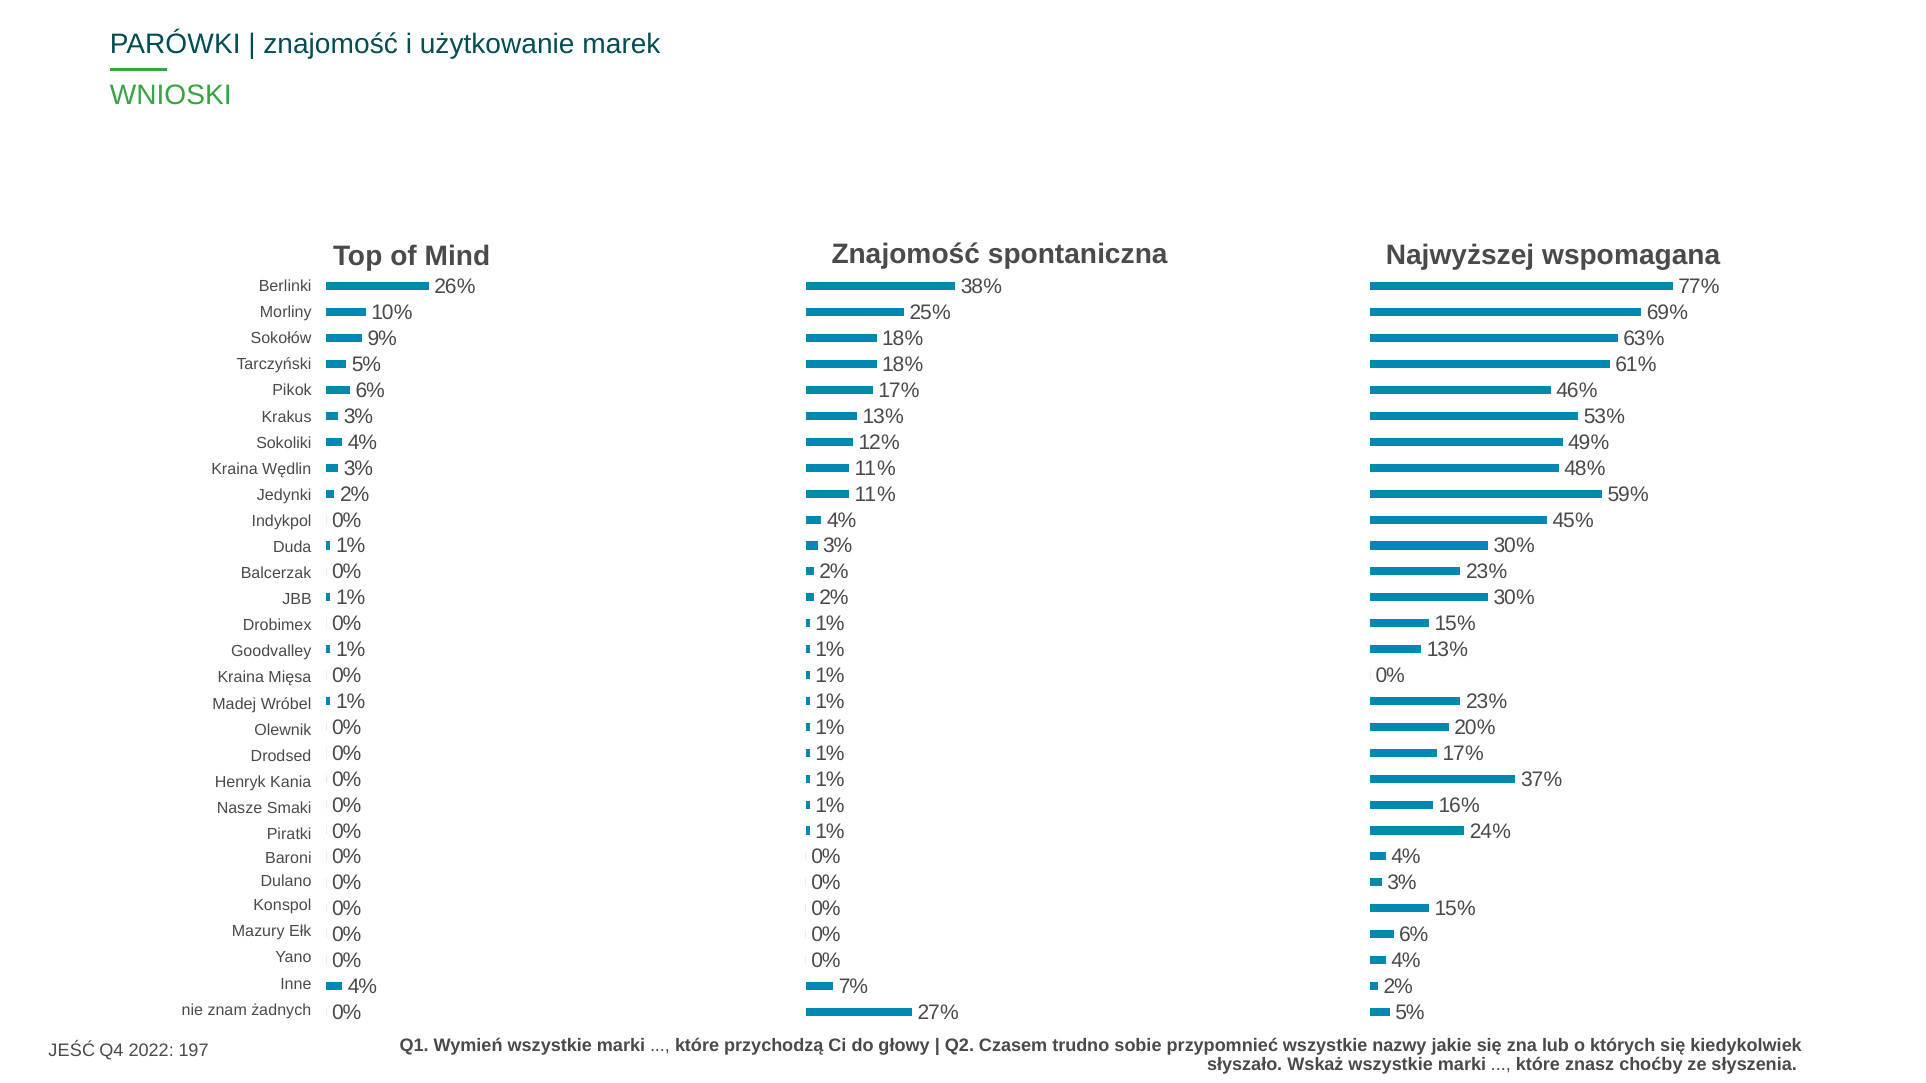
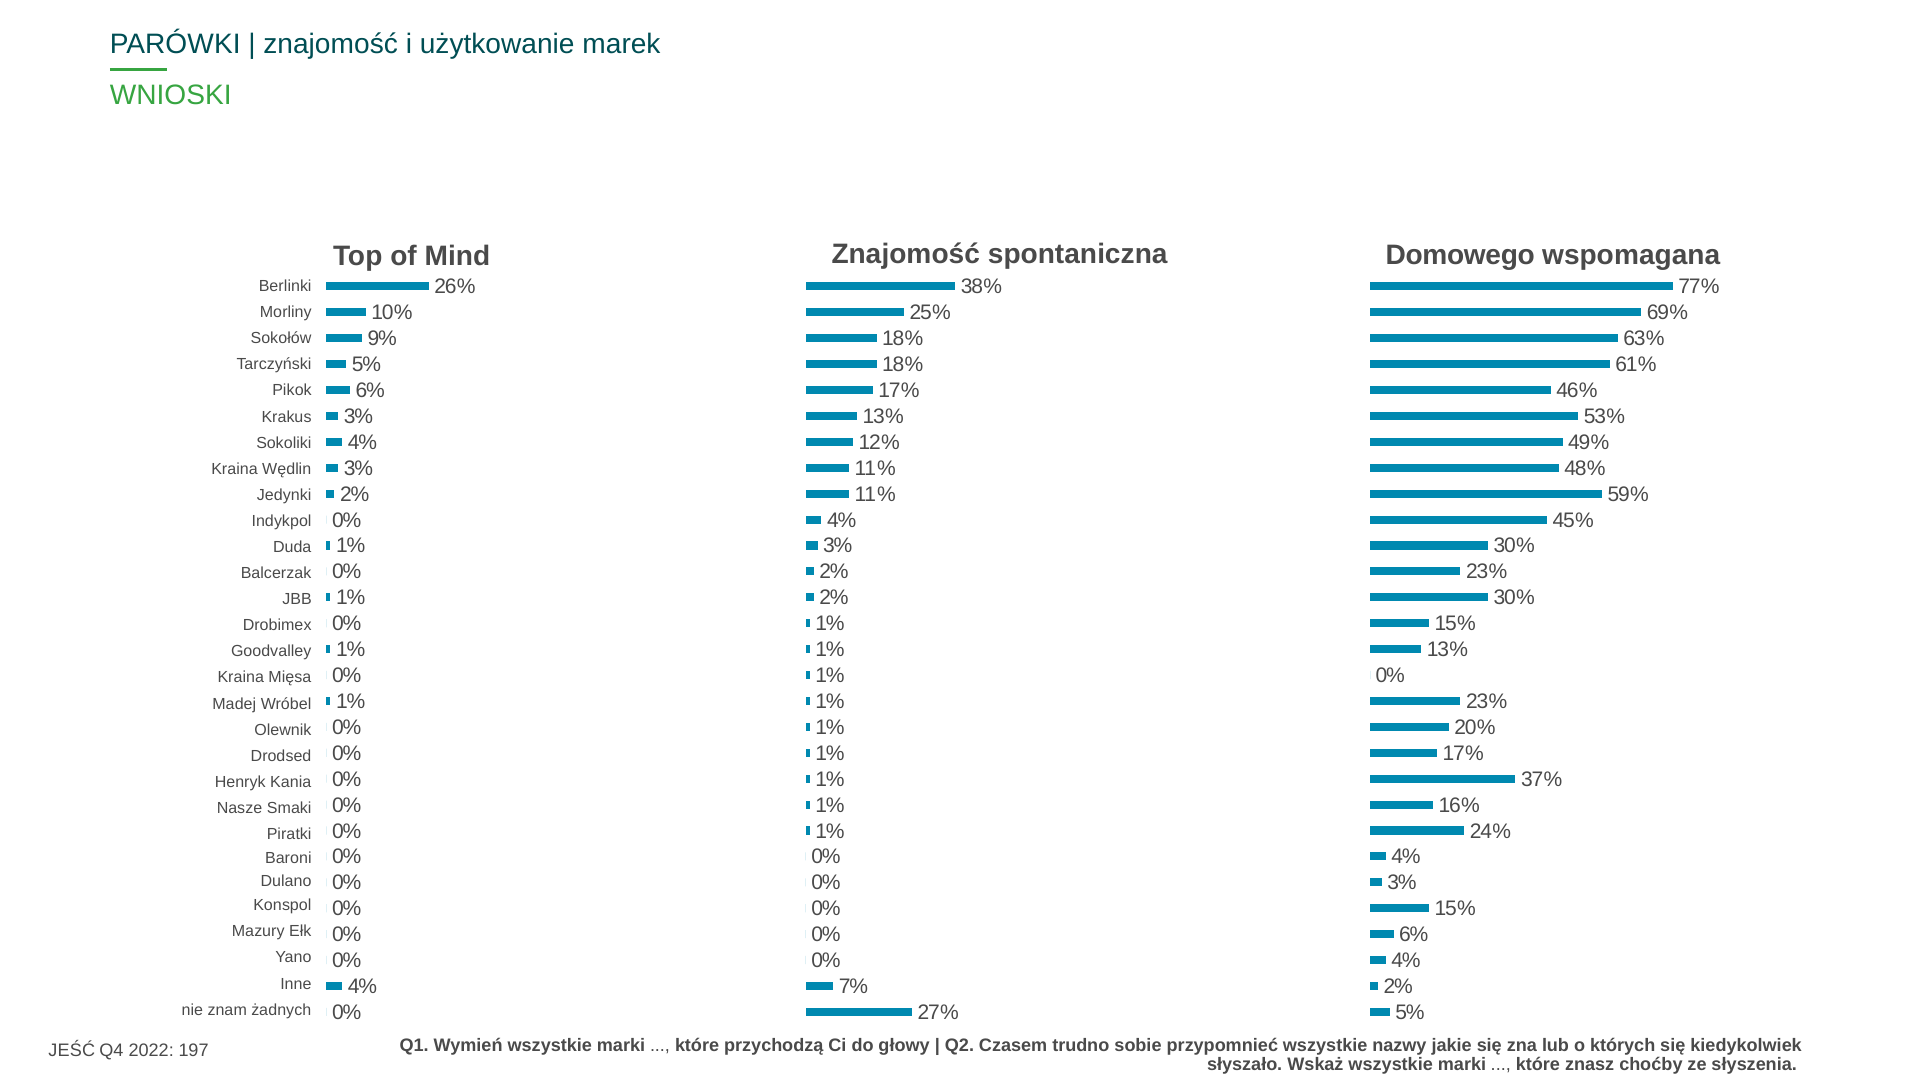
Najwyższej: Najwyższej -> Domowego (1460, 255)
